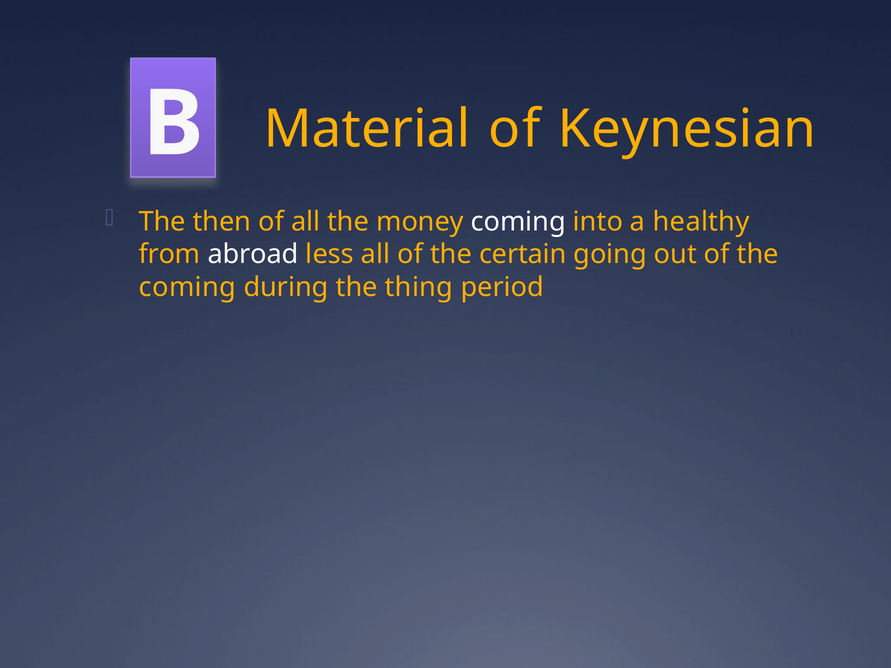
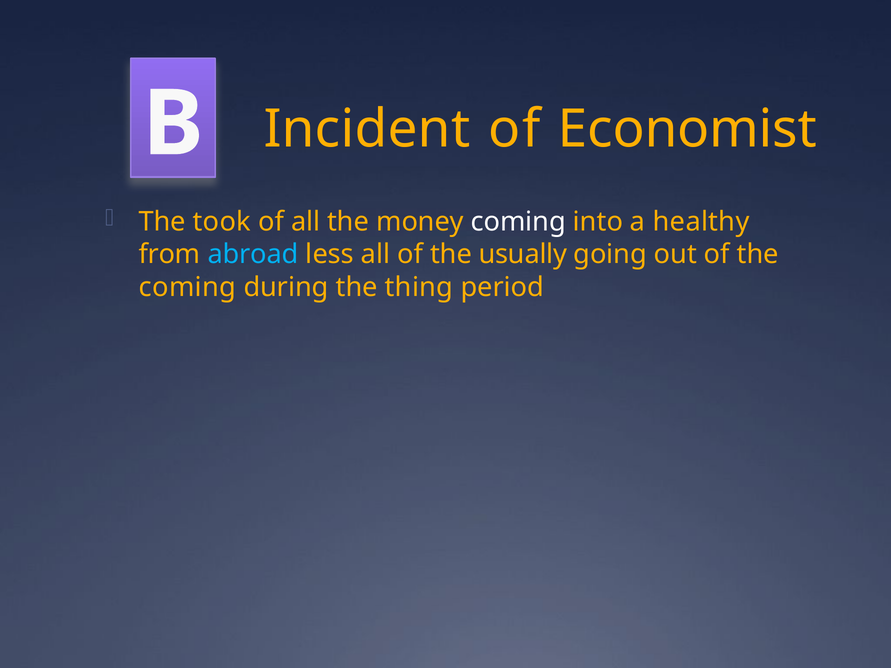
Material: Material -> Incident (367, 129)
Keynesian: Keynesian -> Economist (687, 129)
then: then -> took (222, 222)
abroad colour: white -> light blue (253, 255)
certain: certain -> usually (523, 255)
